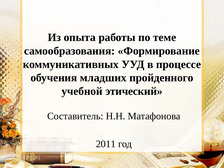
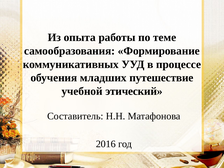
пройденного: пройденного -> путешествие (161, 78)
2011: 2011 -> 2016 (106, 144)
